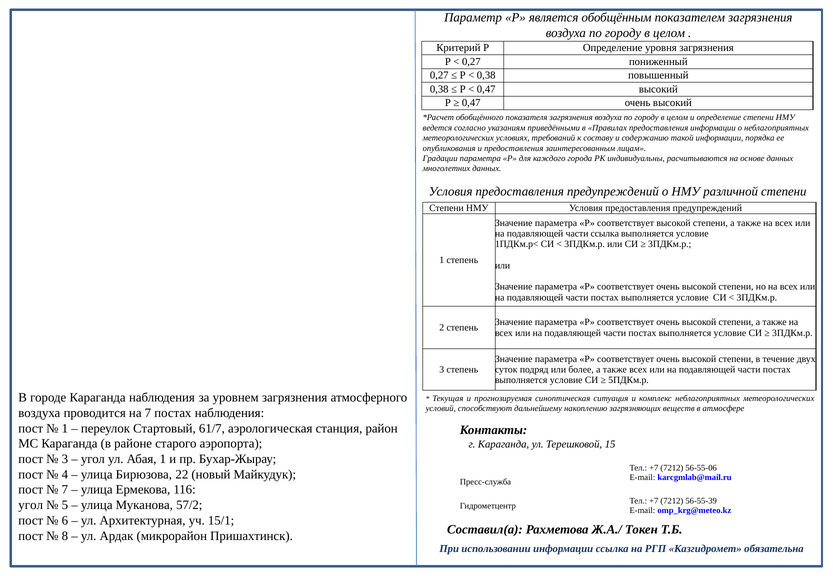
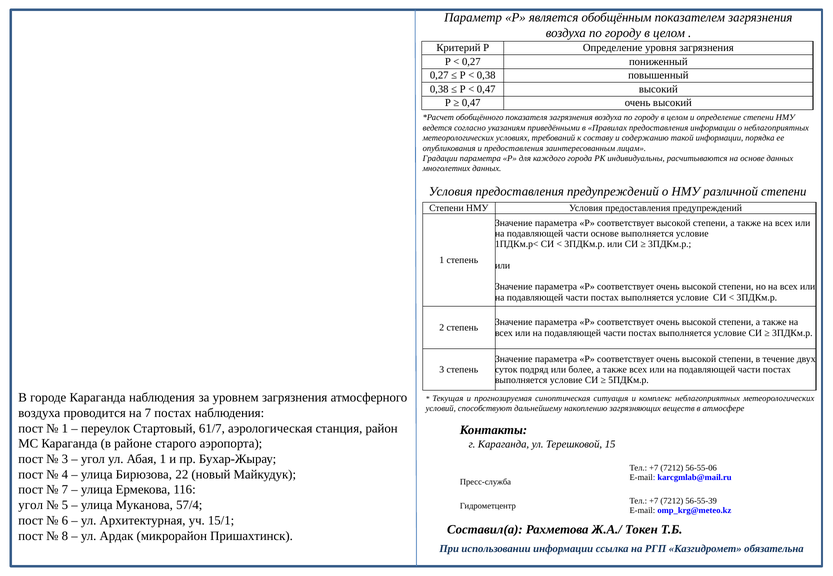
части ссылка: ссылка -> основе (605, 234)
57/2: 57/2 -> 57/4 (189, 506)
